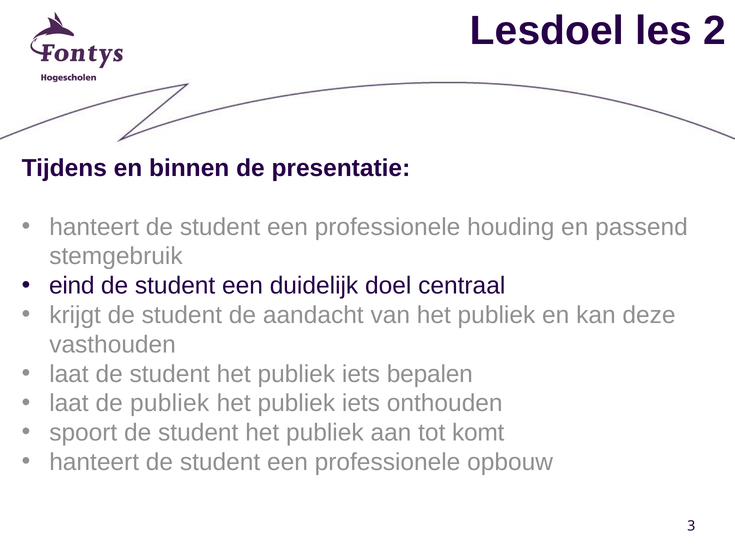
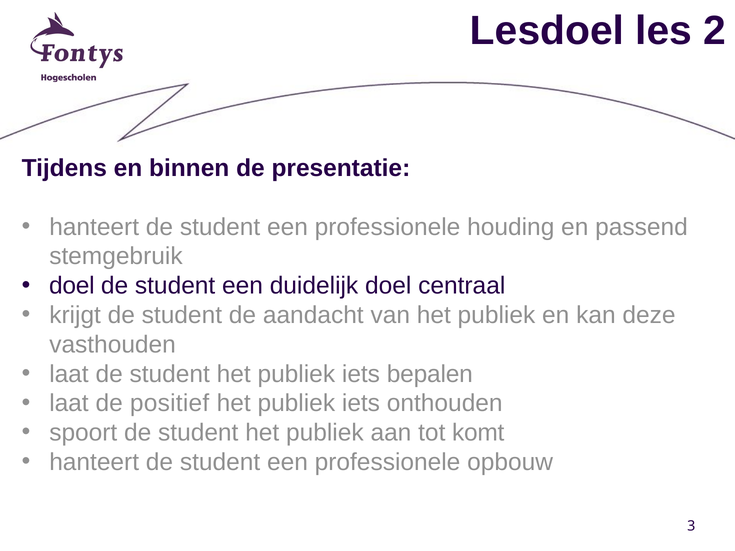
eind: eind -> doel (72, 286)
de publiek: publiek -> positief (170, 404)
